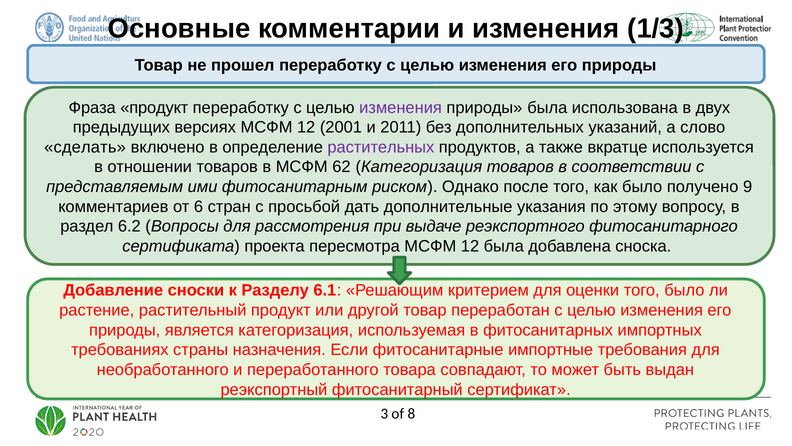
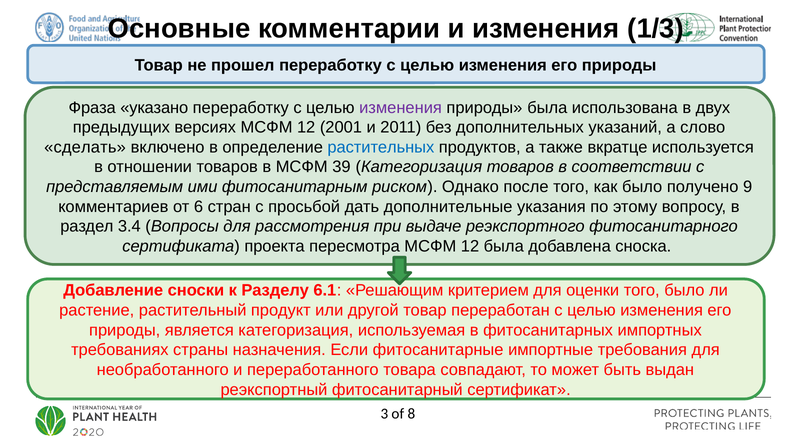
Фраза продукт: продукт -> указано (154, 107)
растительных colour: purple -> blue (381, 147)
62: 62 -> 39 (341, 167)
6.2: 6.2 -> 3.4 (129, 226)
